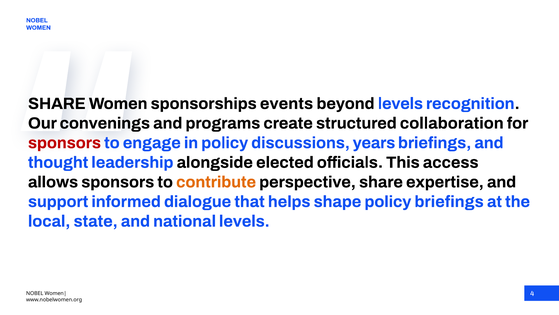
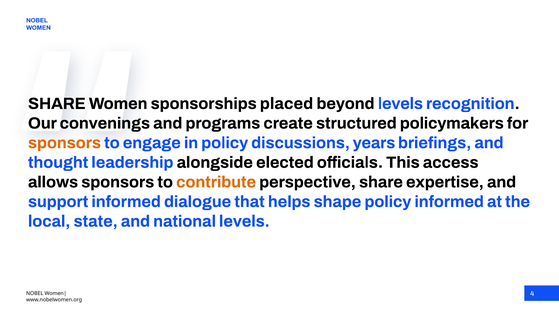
events: events -> placed (287, 103)
collaboration: collaboration -> policymakers (452, 123)
sponsors colour: red -> orange (64, 143)
policy briefings: briefings -> informed (449, 201)
